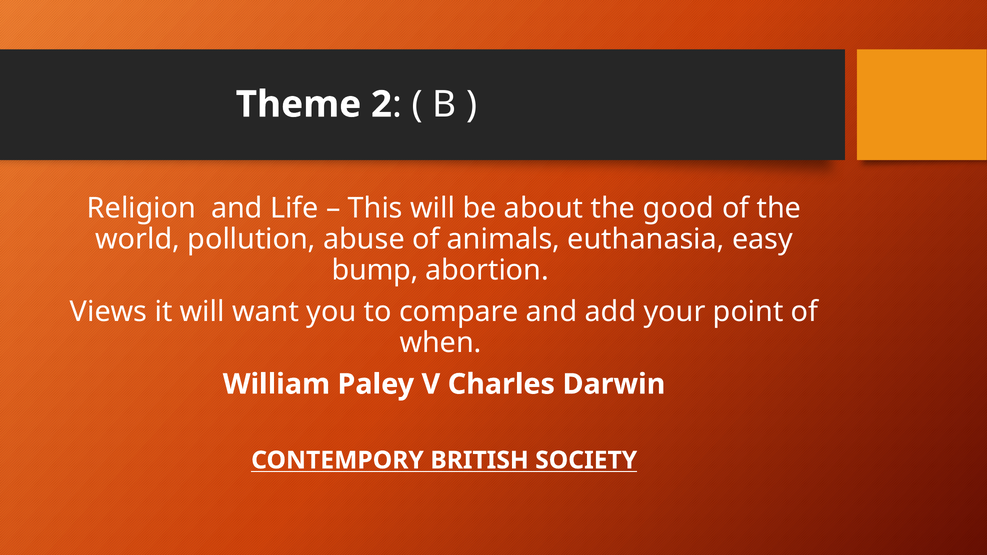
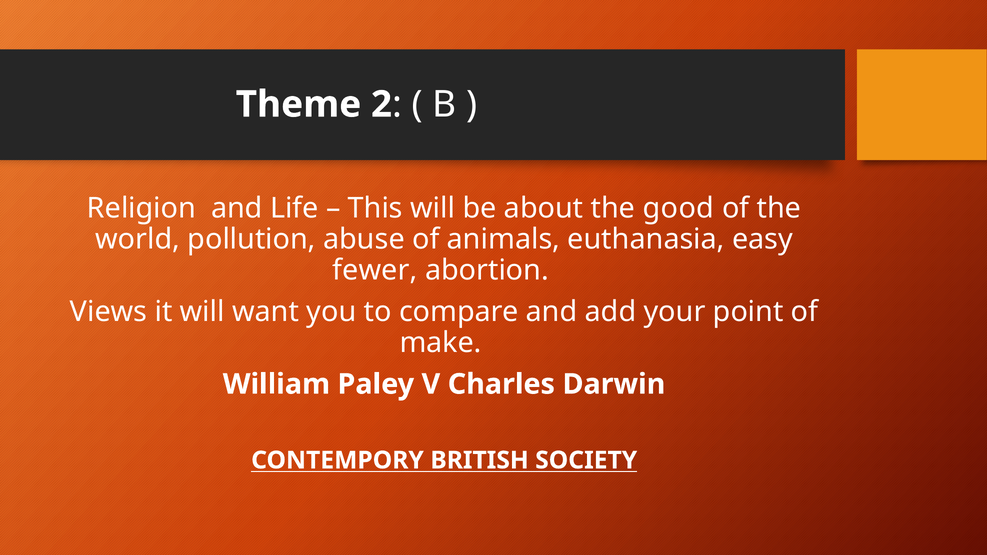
bump: bump -> fewer (375, 270)
when: when -> make (441, 343)
